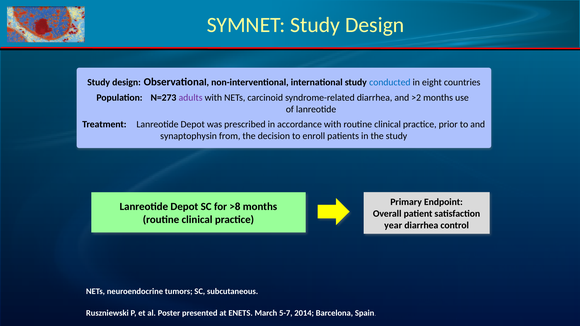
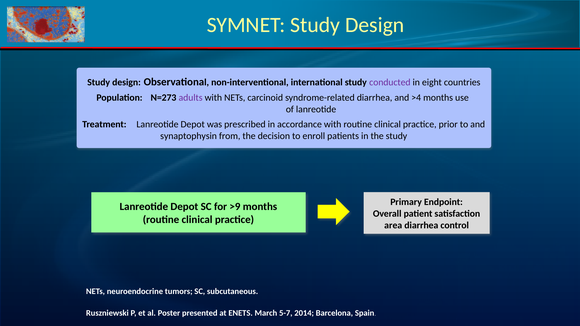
conducted colour: blue -> purple (390, 82)
>2: >2 -> >4 (416, 98)
>8: >8 -> >9 (235, 207)
year: year -> area (393, 225)
